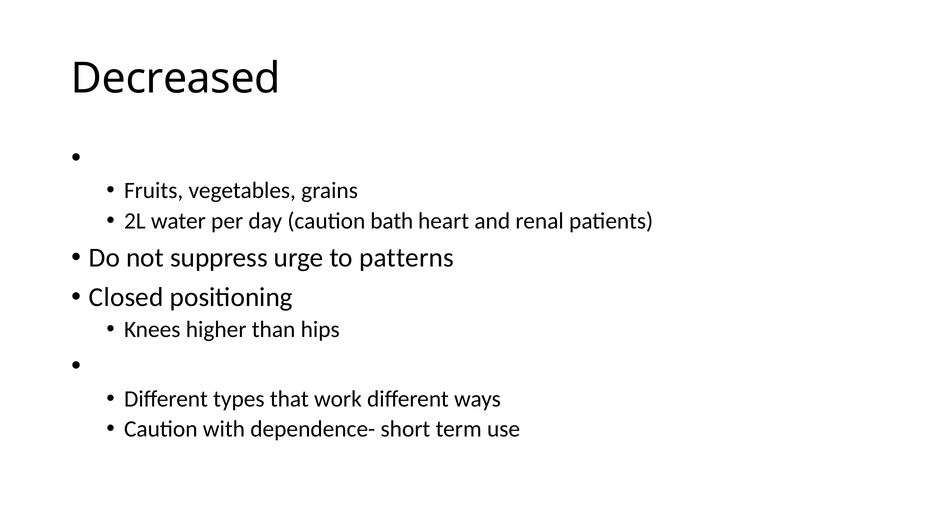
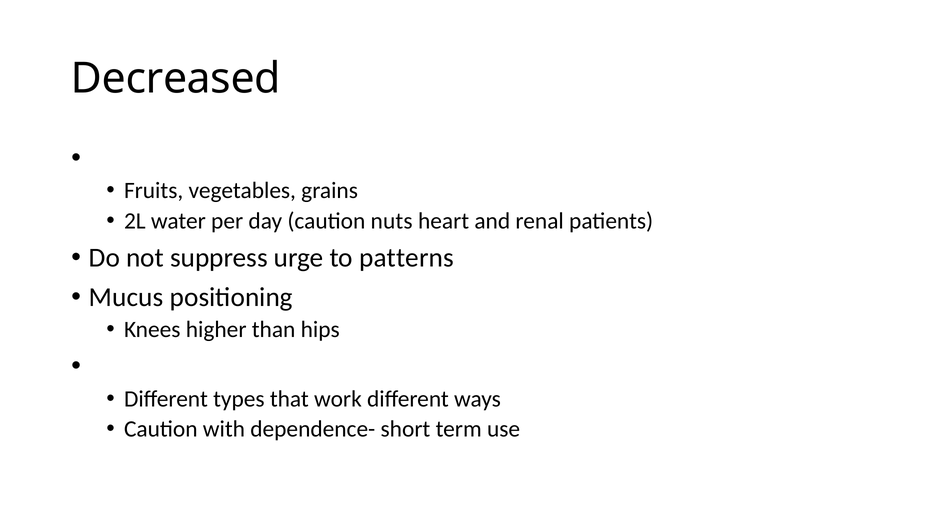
bath: bath -> nuts (392, 221)
Closed: Closed -> Mucus (126, 297)
